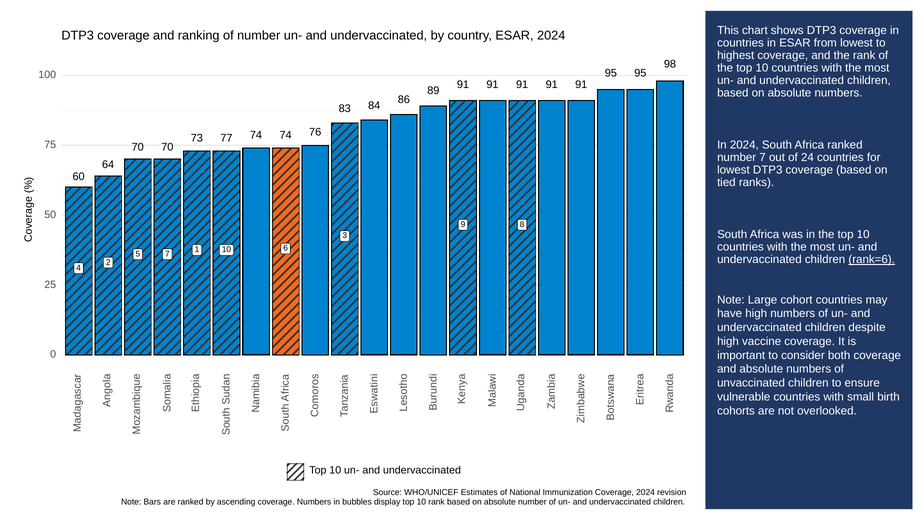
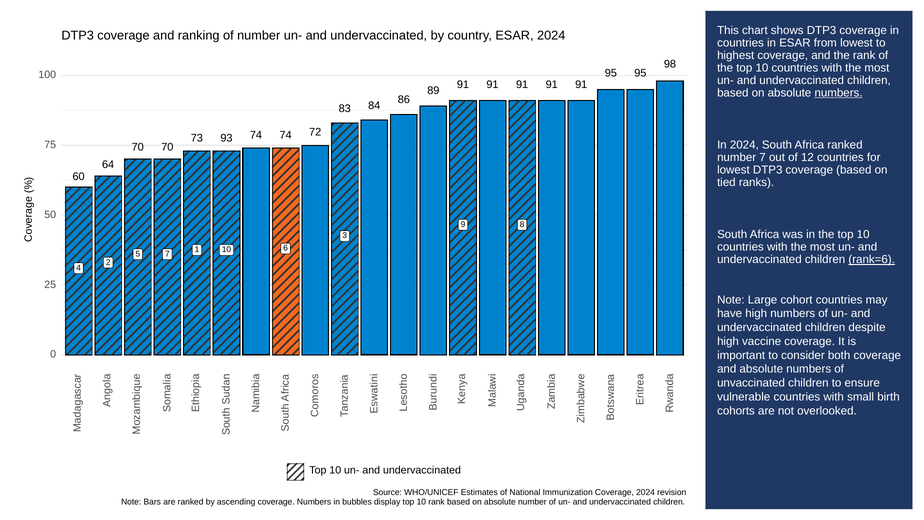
numbers underline: none -> present (839, 93)
76: 76 -> 72 (315, 132)
77: 77 -> 93 (226, 138)
24: 24 -> 12 (807, 157)
